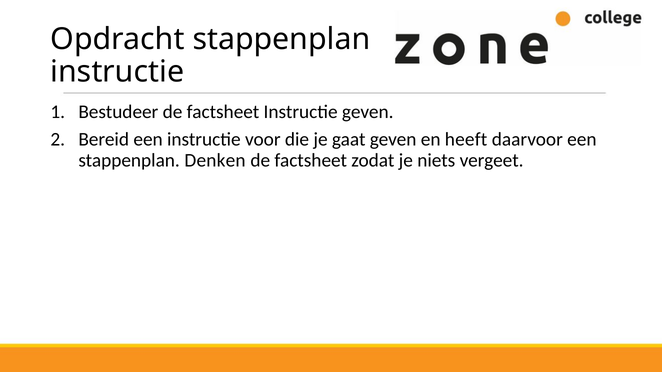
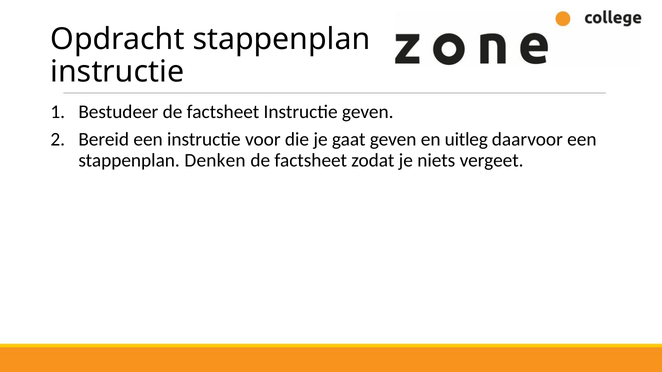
heeft: heeft -> uitleg (466, 140)
